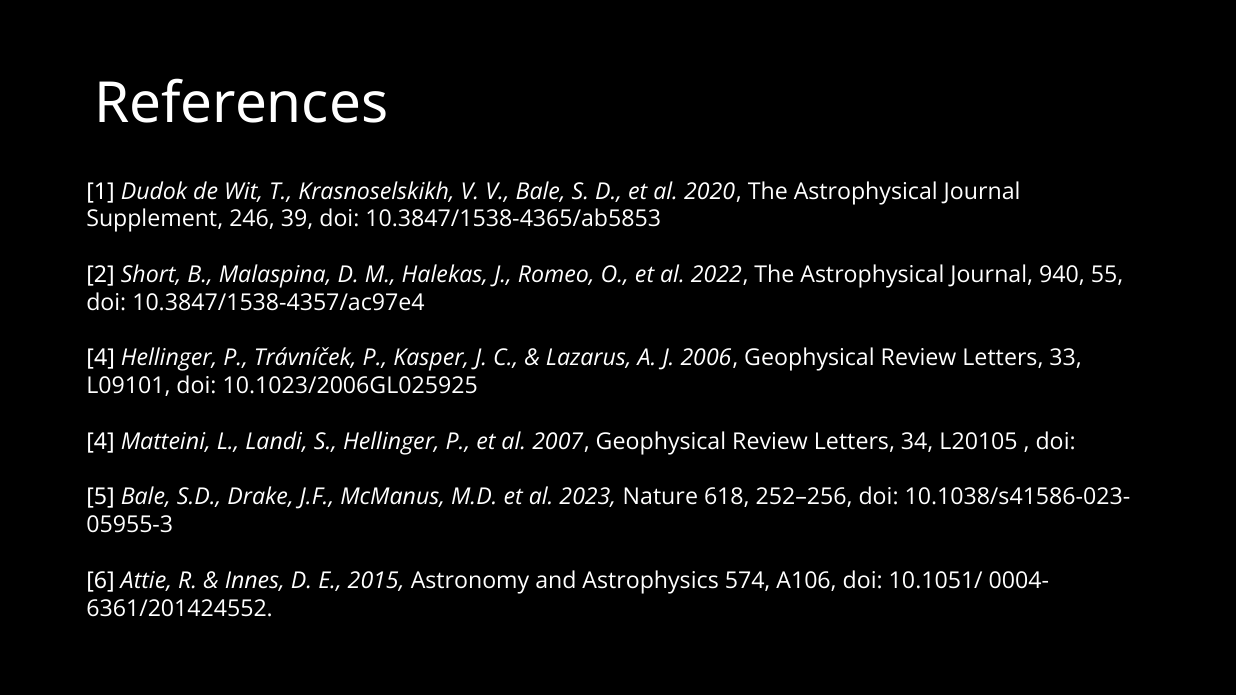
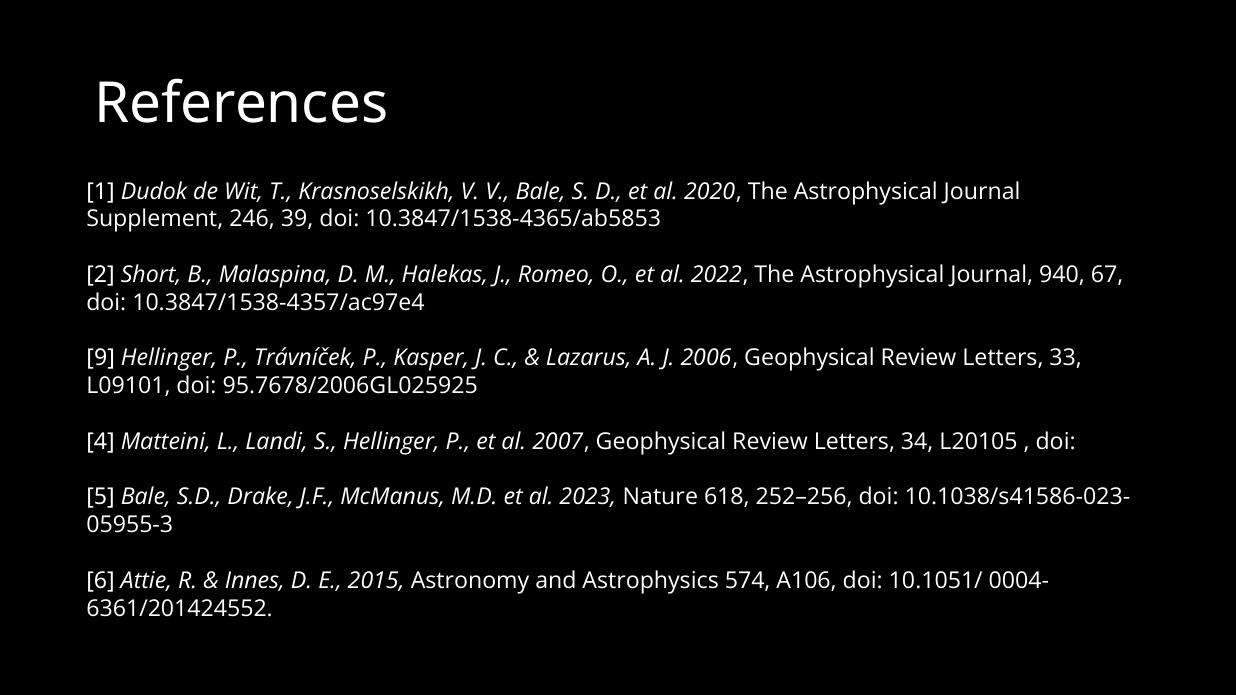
55: 55 -> 67 (1107, 275)
4: 4 -> 9 (101, 358)
10.1023/2006GL025925: 10.1023/2006GL025925 -> 95.7678/2006GL025925 (350, 386)
